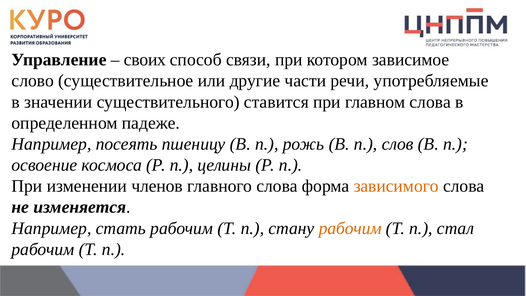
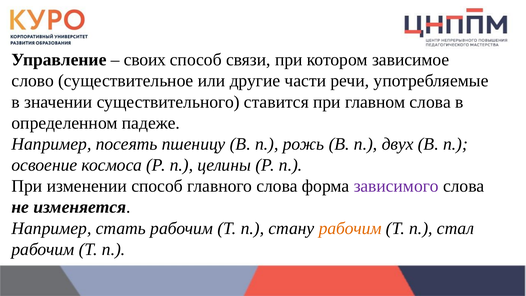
слов: слов -> двух (398, 144)
изменении членов: членов -> способ (157, 186)
зависимого colour: orange -> purple (396, 186)
